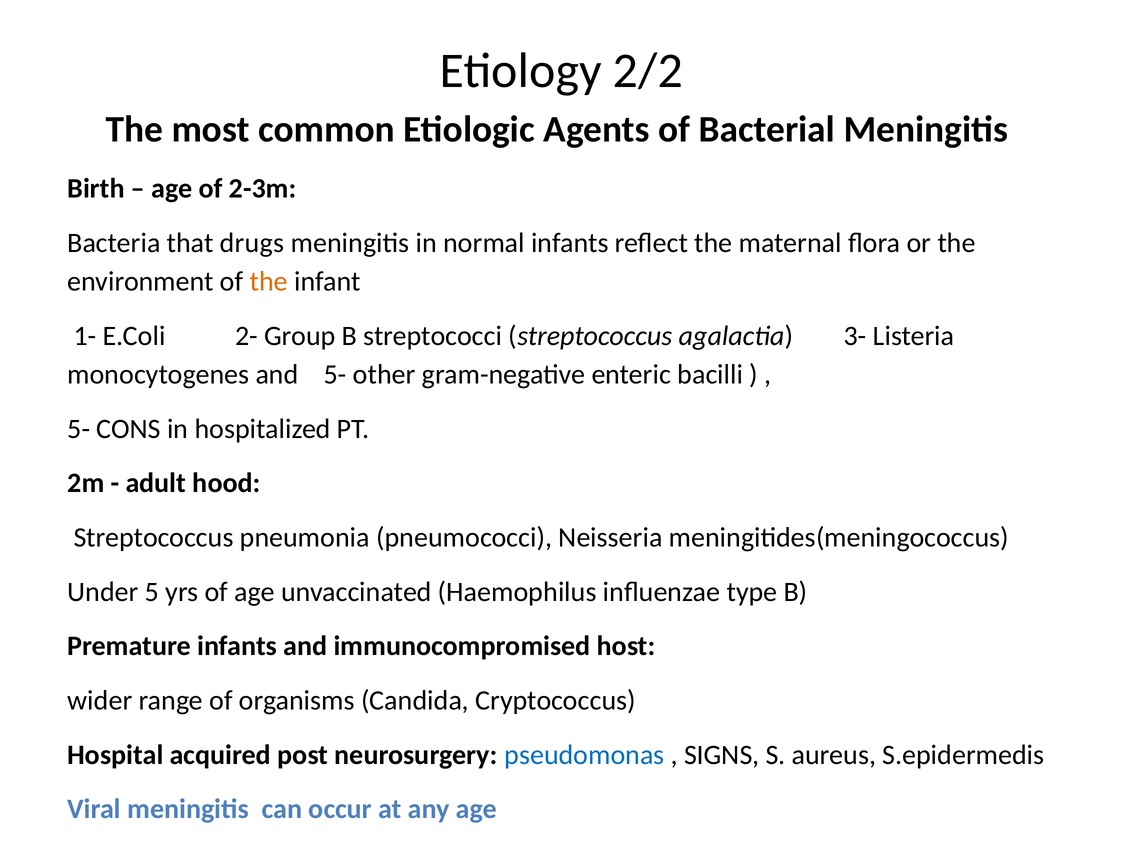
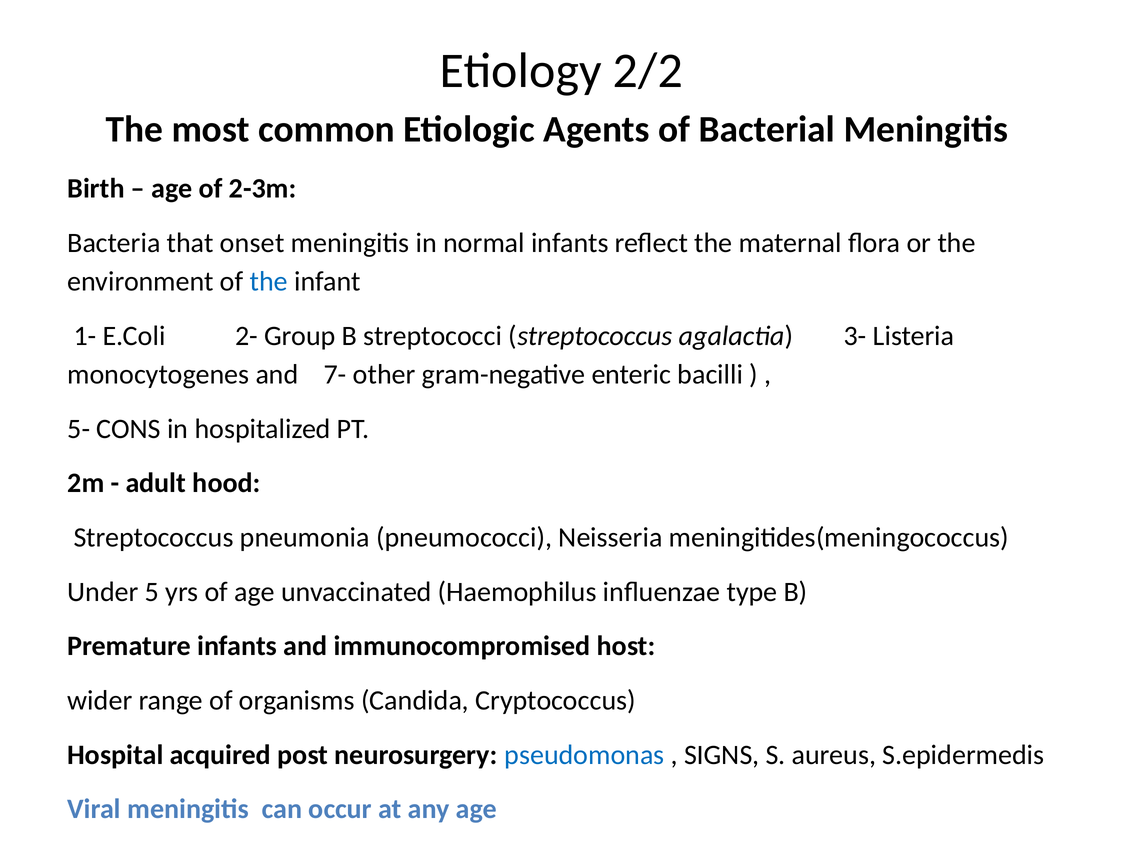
drugs: drugs -> onset (252, 243)
the colour: orange -> blue (269, 282)
and 5-: 5- -> 7- (335, 375)
